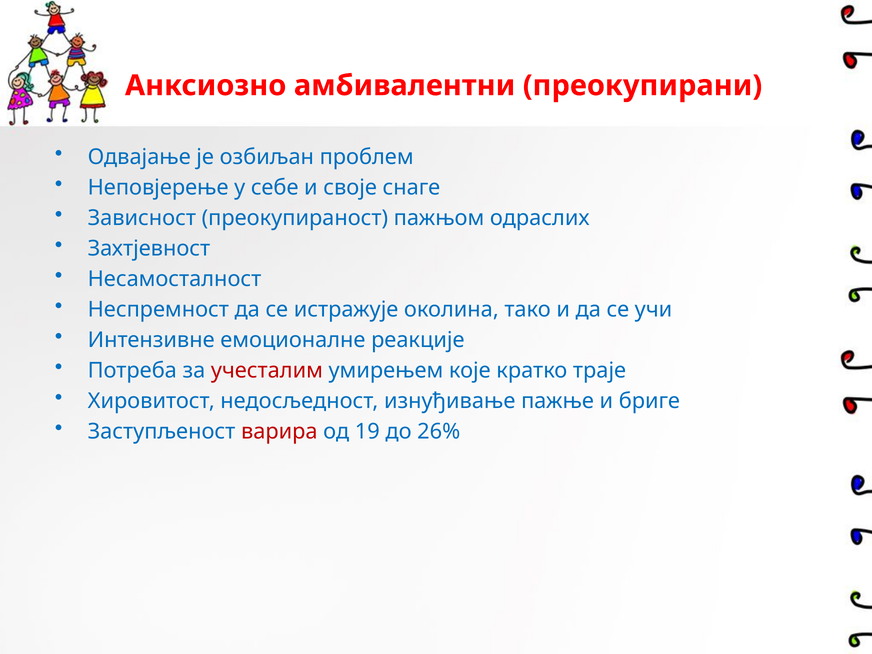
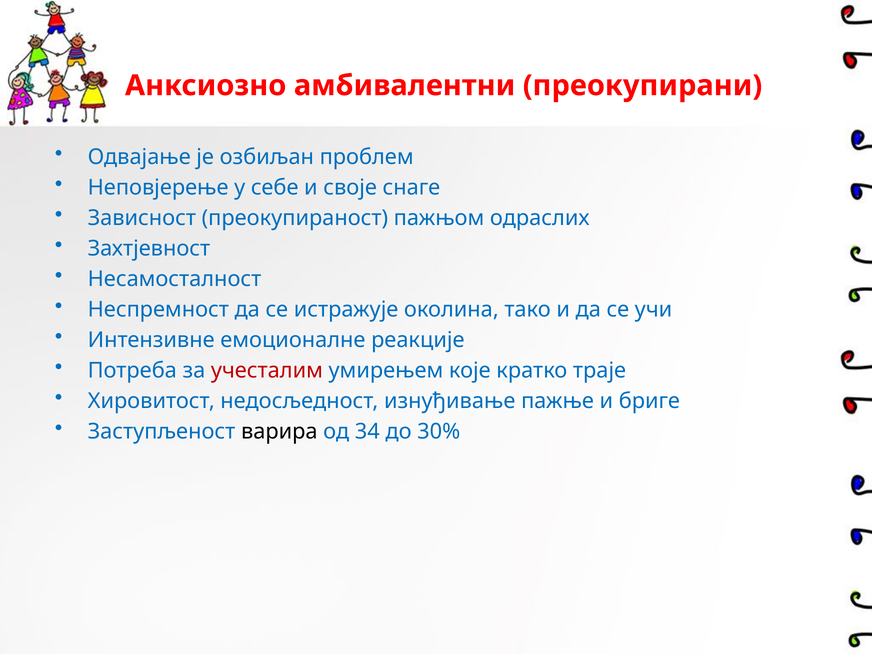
варира colour: red -> black (279, 432)
19: 19 -> 34 (367, 432)
26%: 26% -> 30% (439, 432)
